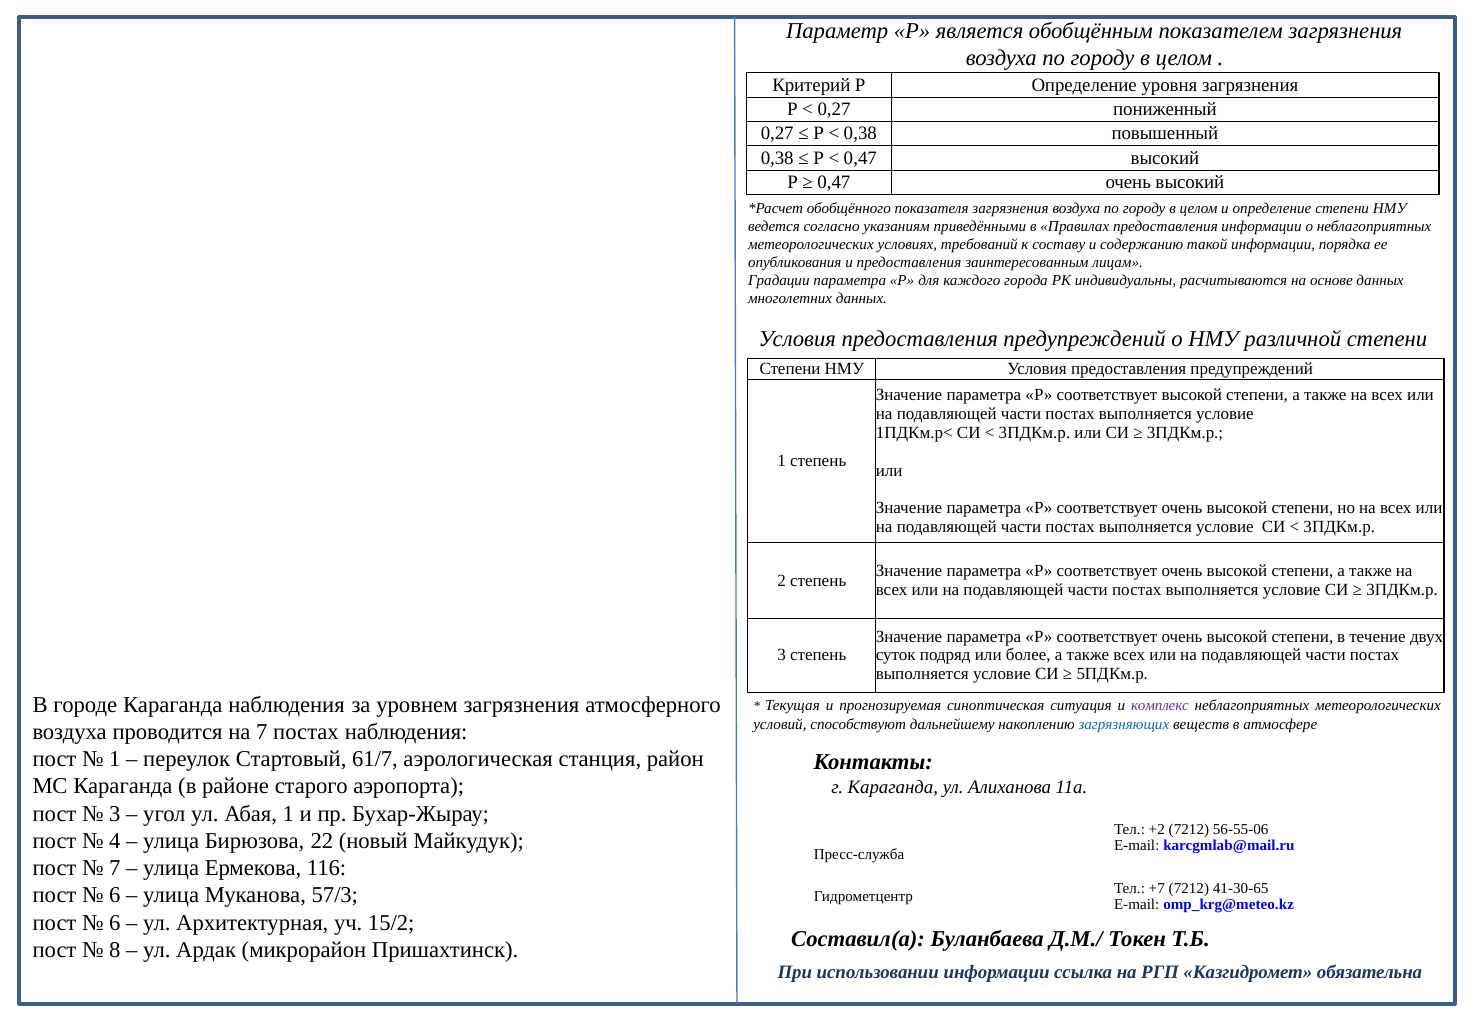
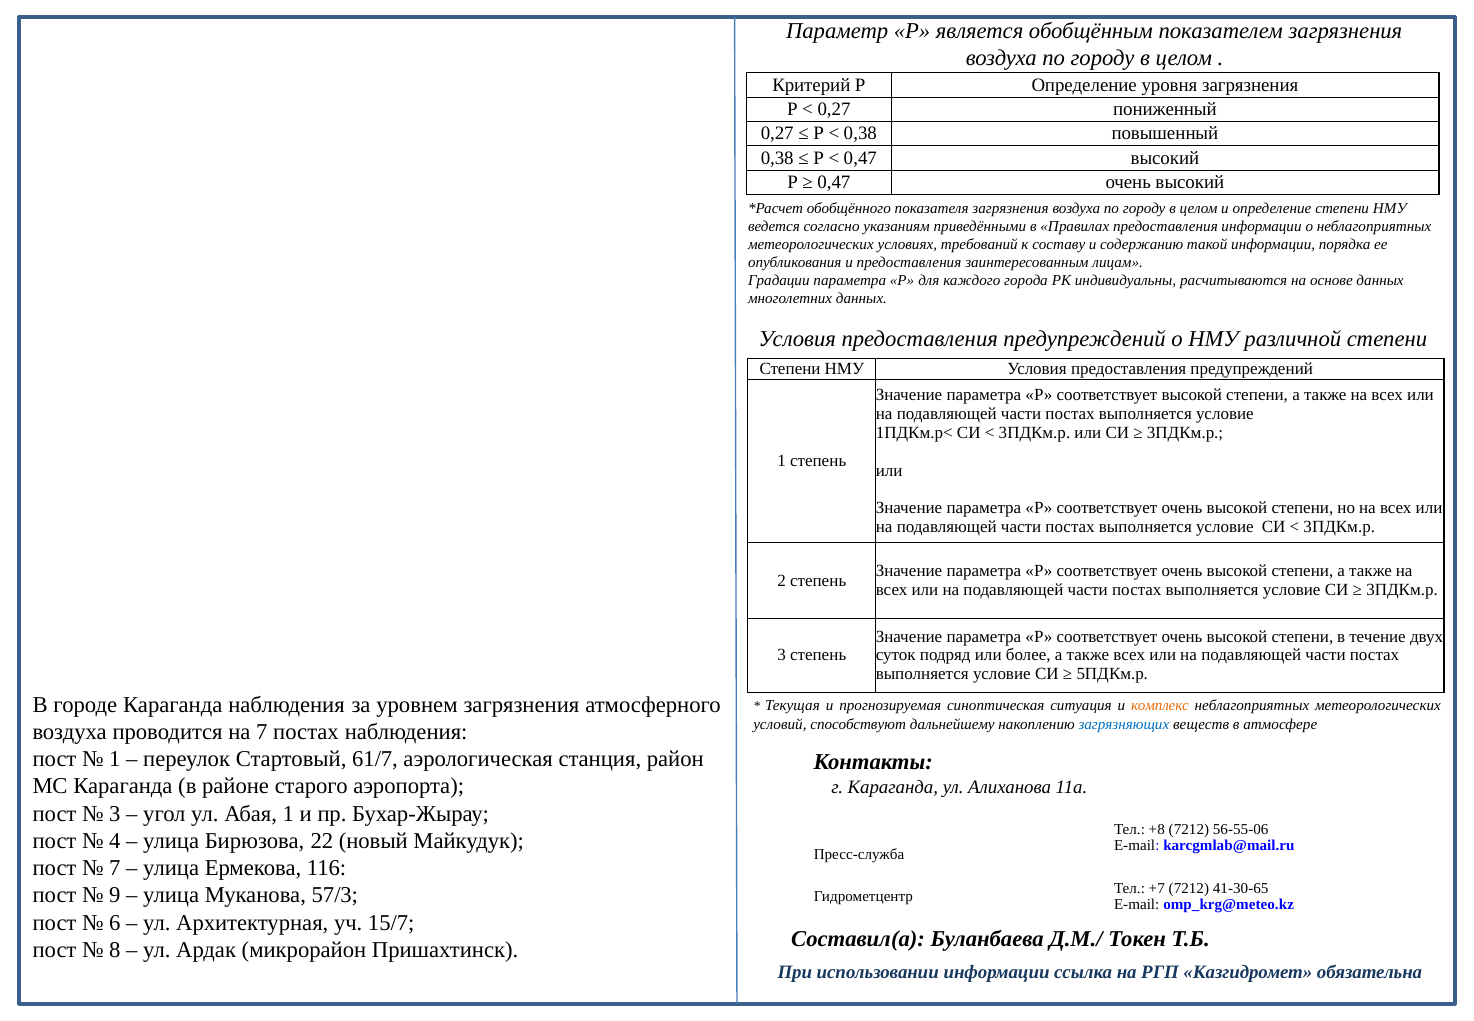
комплекс colour: purple -> orange (1160, 706)
+2: +2 -> +8 (1157, 829)
6: 6 -> 9 (115, 895)
15/2: 15/2 -> 15/7 (391, 922)
